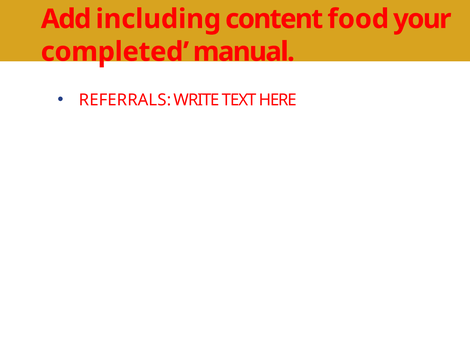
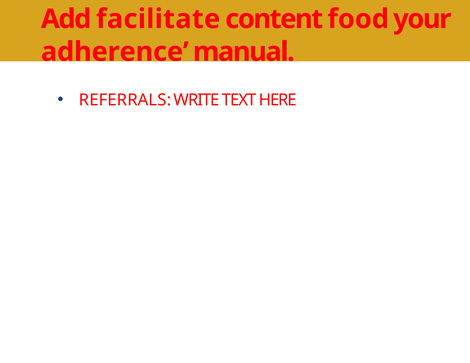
including: including -> facilitate (158, 19)
completed: completed -> adherence (115, 52)
